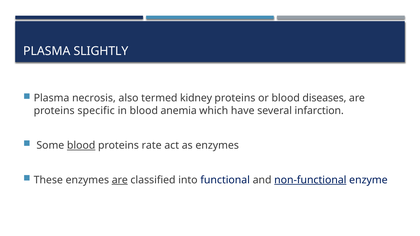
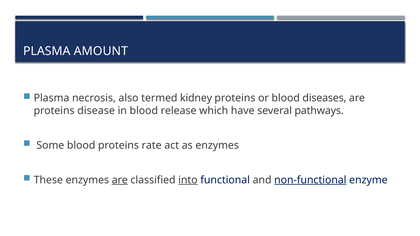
SLIGHTLY: SLIGHTLY -> AMOUNT (101, 51)
specific: specific -> disease (96, 111)
anemia: anemia -> release (179, 111)
infarction: infarction -> pathways (319, 111)
blood underline: present -> none (81, 146)
into underline: none -> present (188, 180)
